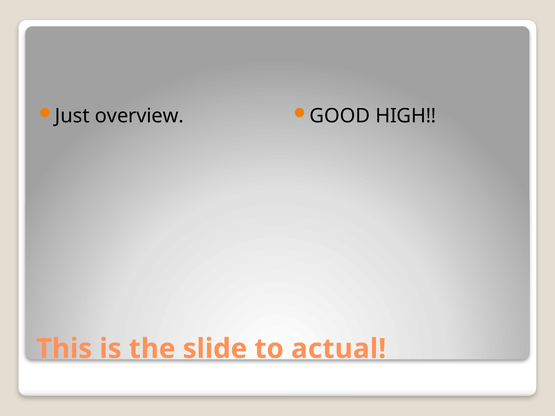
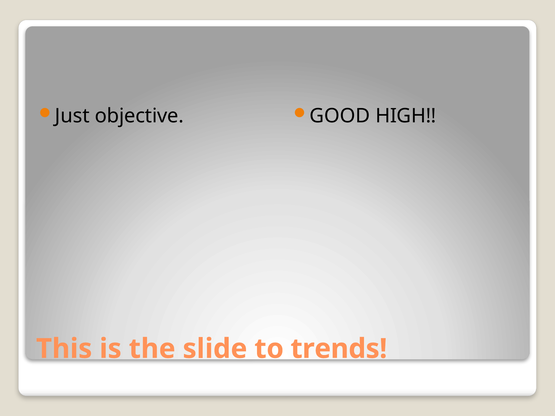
overview: overview -> objective (139, 116)
actual: actual -> trends (339, 349)
